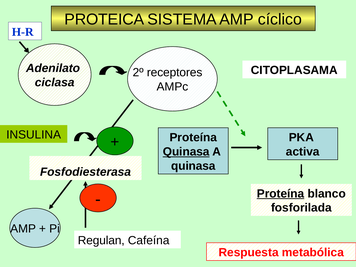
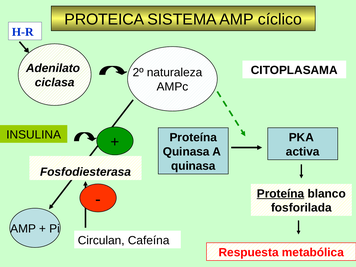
receptores: receptores -> naturaleza (175, 73)
Quinasa underline: present -> none (186, 152)
Regulan: Regulan -> Circulan (101, 240)
